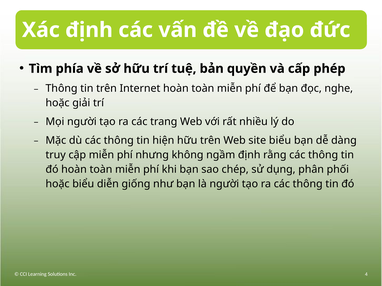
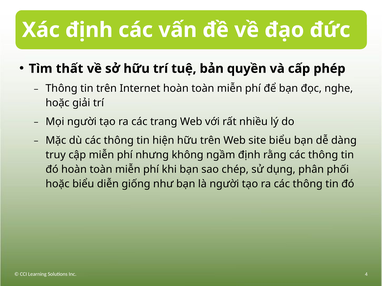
phía: phía -> thất (70, 69)
